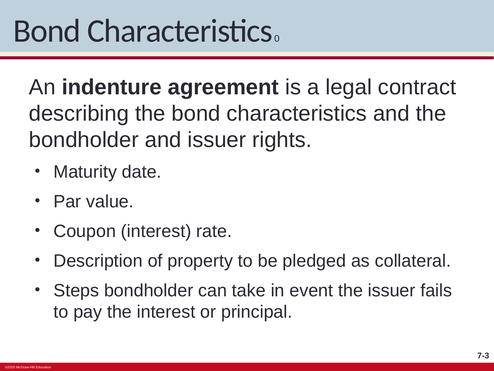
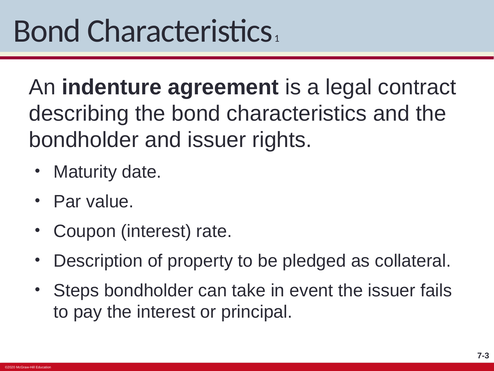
0: 0 -> 1 (277, 38)
